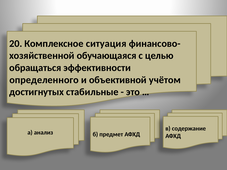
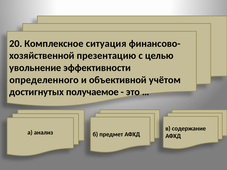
обучающаяся: обучающаяся -> презентацию (106, 56)
обращаться: обращаться -> увольнение (35, 68)
стабильные: стабильные -> получаемое (92, 92)
